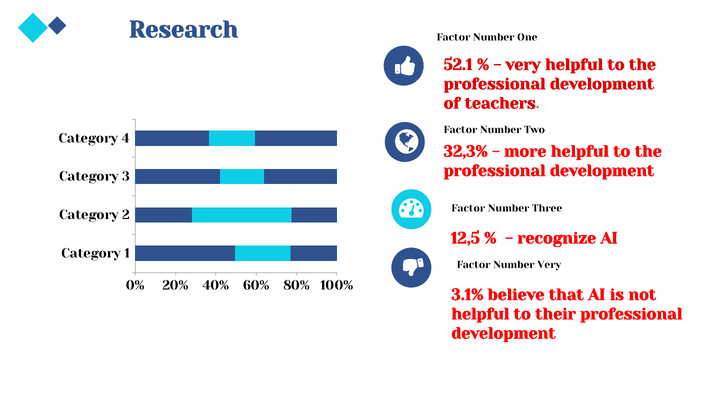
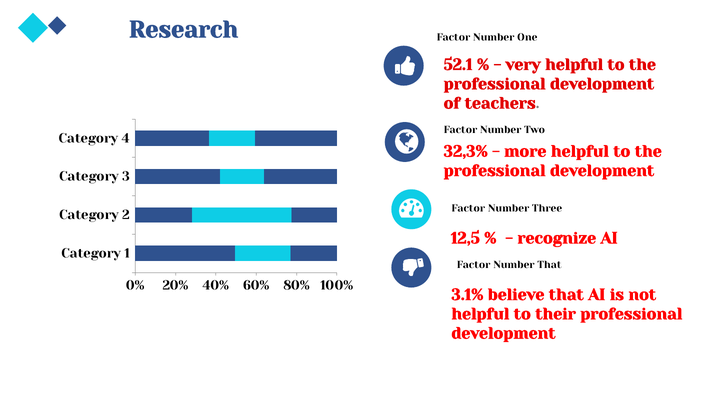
Number Very: Very -> That (550, 265)
